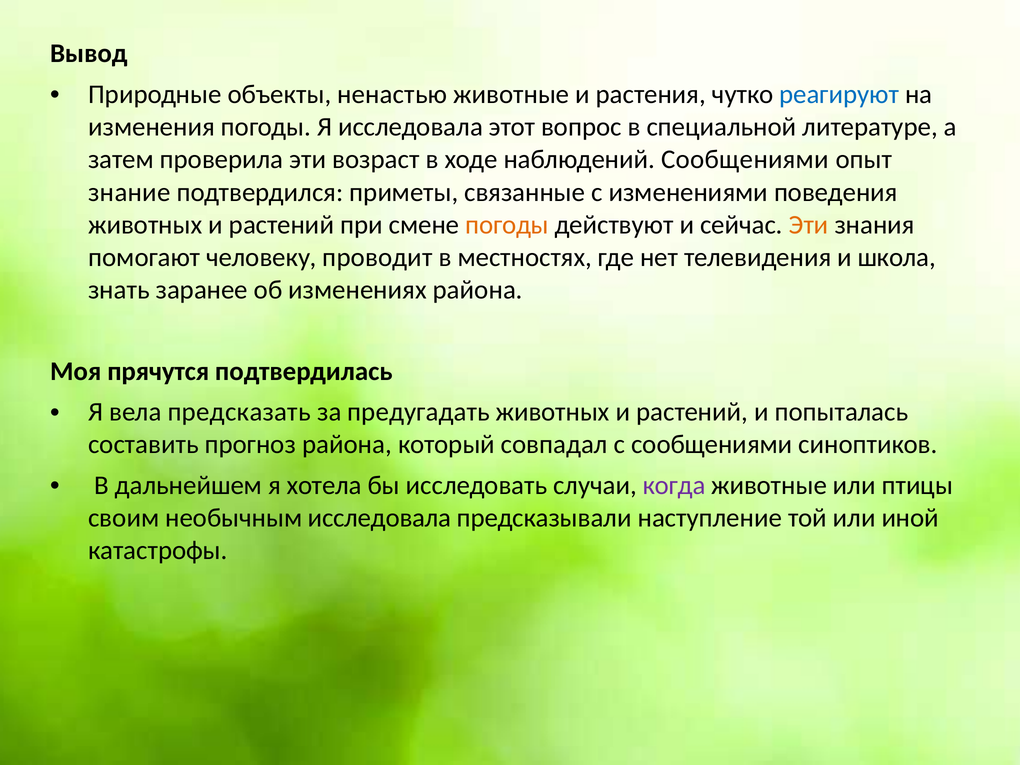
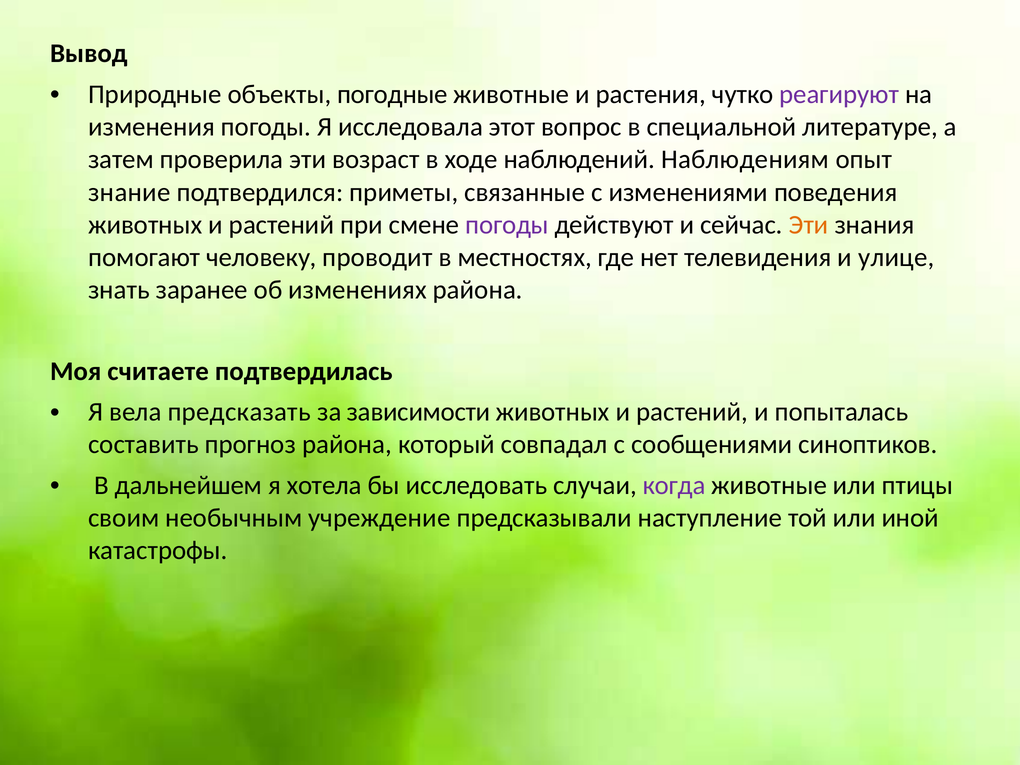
ненастью: ненастью -> погодные (392, 94)
реагируют colour: blue -> purple (839, 94)
наблюдений Сообщениями: Сообщениями -> Наблюдениям (745, 160)
погоды colour: orange -> purple (507, 225)
школа: школа -> улице (896, 257)
прячутся: прячутся -> считаете (158, 371)
предугадать: предугадать -> зависимости (419, 412)
необычным исследовала: исследовала -> учреждение (379, 518)
